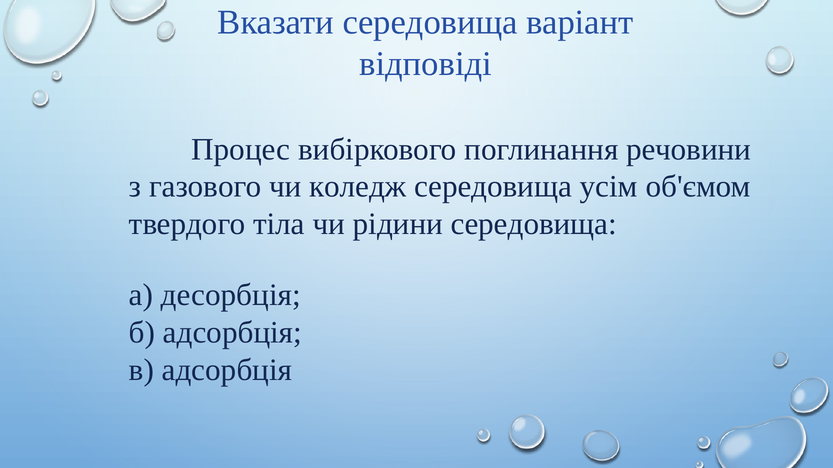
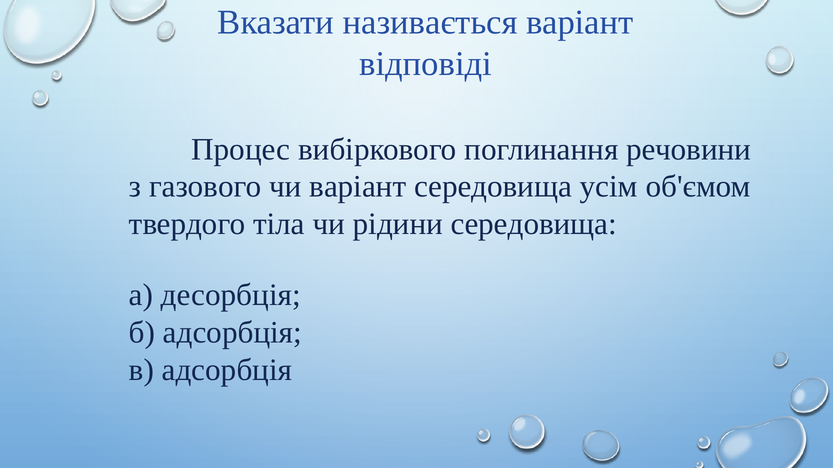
Вказати середовища: середовища -> називається (430, 22)
чи коледж: коледж -> варіант (358, 187)
